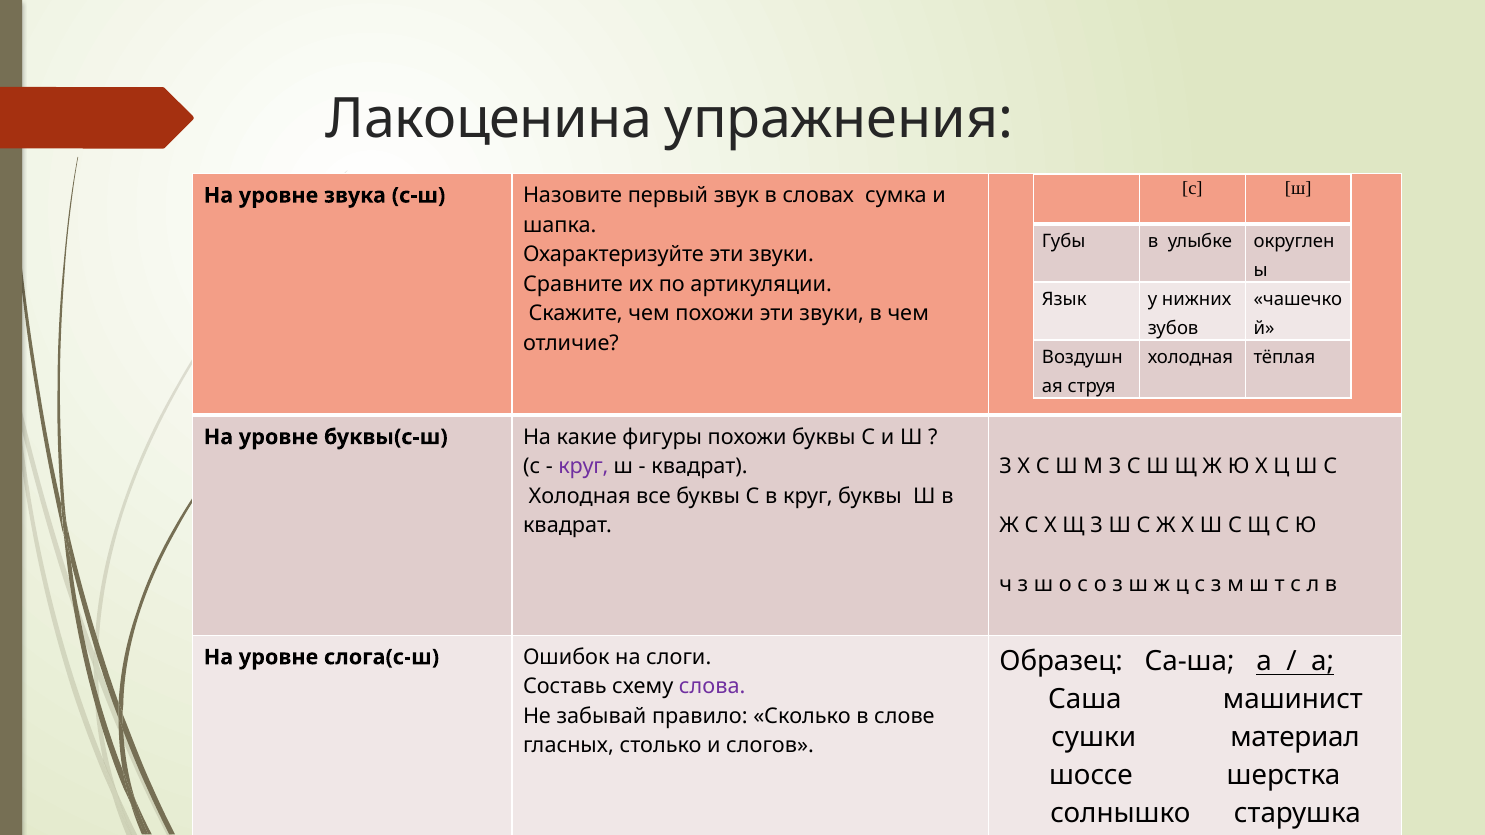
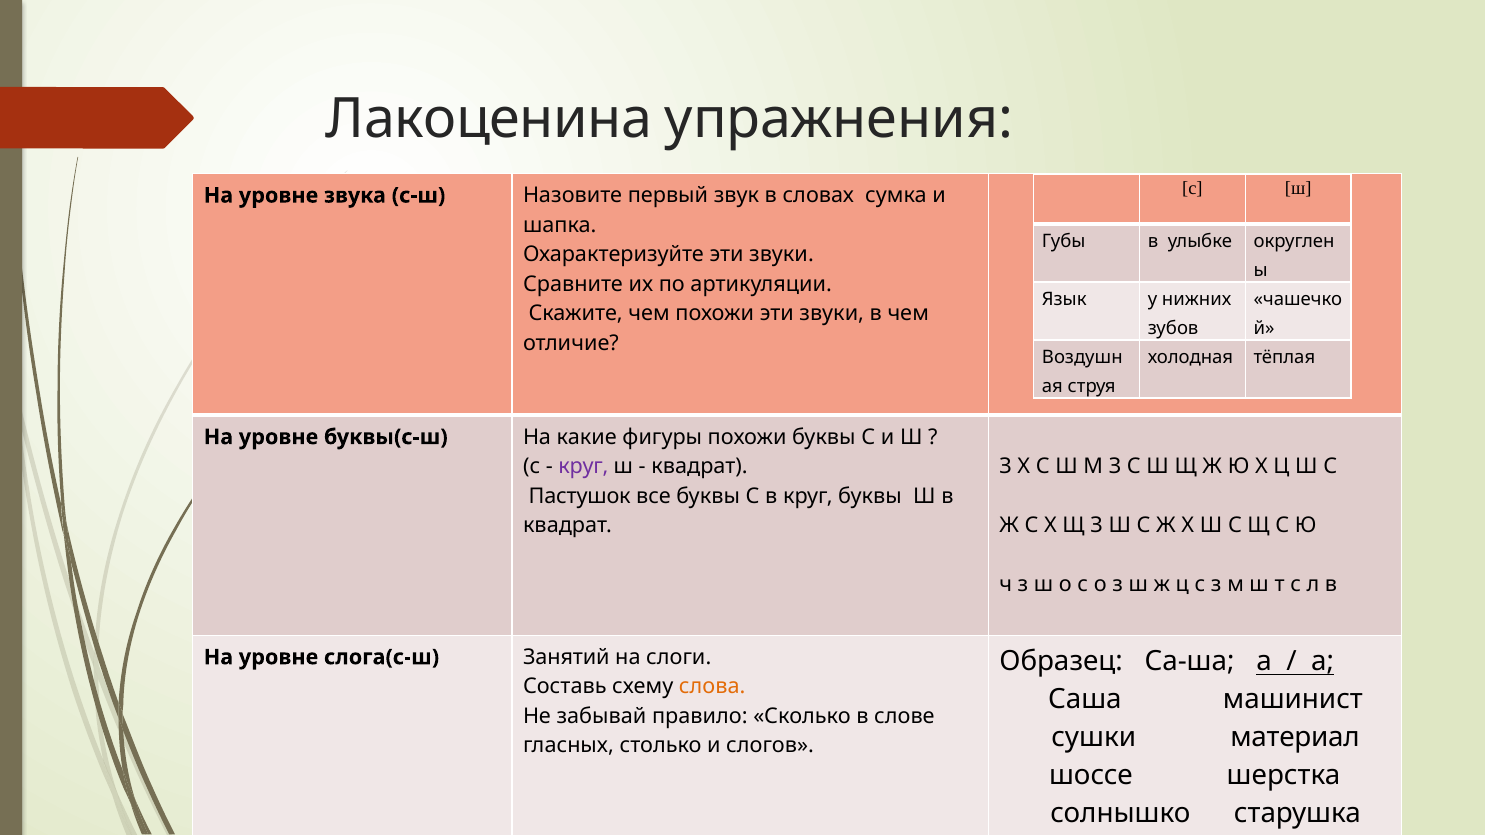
Холодная: Холодная -> Пастушок (580, 496)
Ошибок: Ошибок -> Занятий (566, 657)
слова colour: purple -> orange (712, 687)
